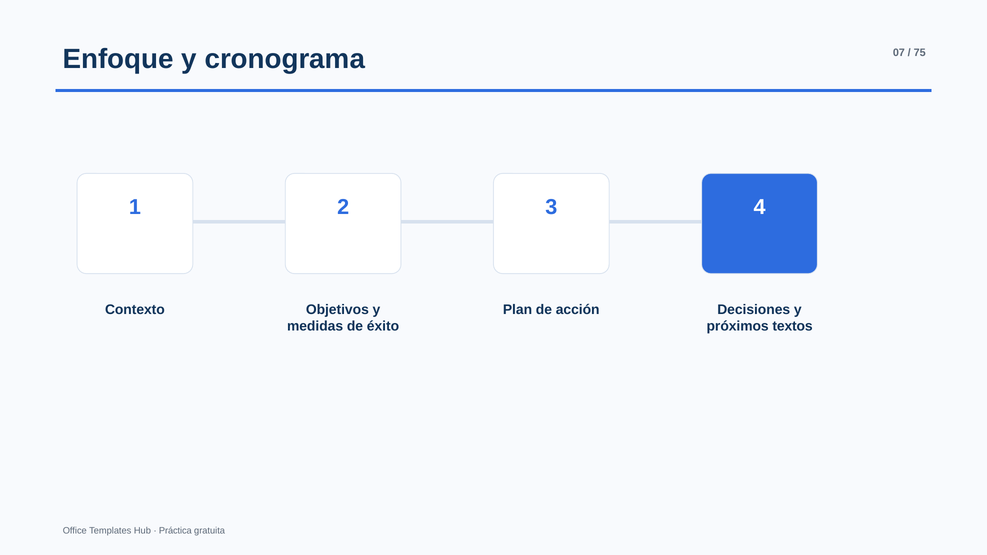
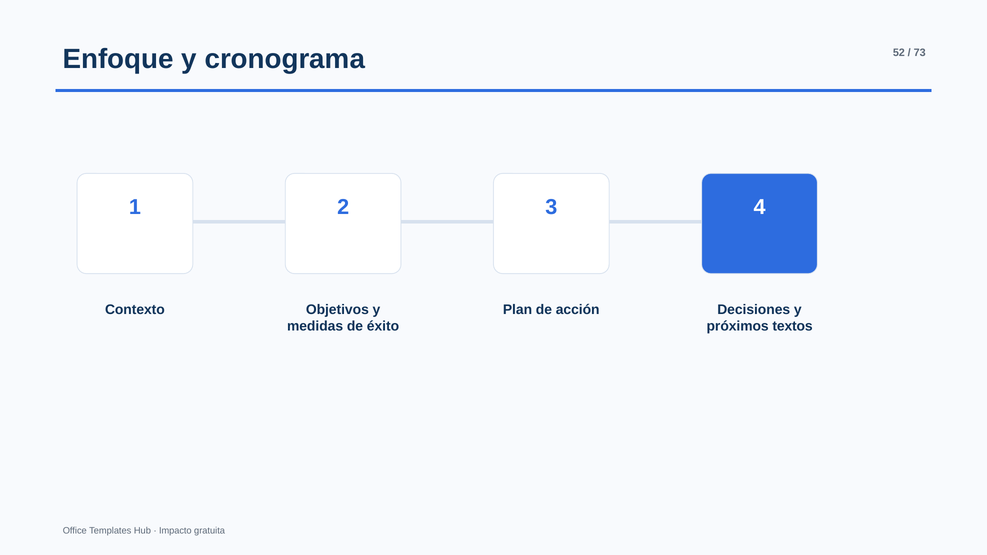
07: 07 -> 52 (899, 53)
75: 75 -> 73 (920, 53)
Práctica: Práctica -> Impacto (175, 531)
